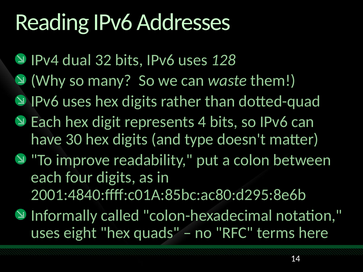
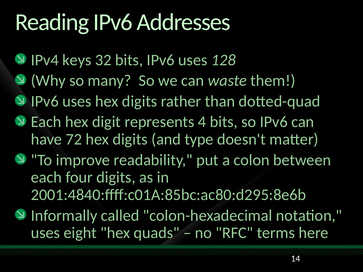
dual: dual -> keys (77, 60)
30: 30 -> 72 (74, 139)
